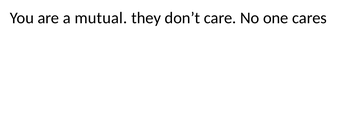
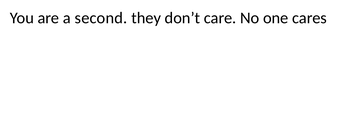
mutual: mutual -> second (101, 18)
